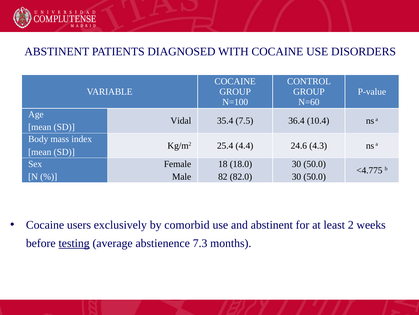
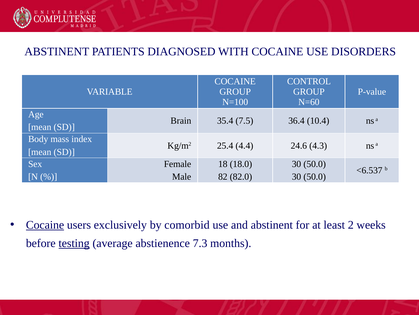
Vidal: Vidal -> Brain (181, 121)
<4.775: <4.775 -> <6.537 (369, 170)
Cocaine underline: none -> present (45, 224)
